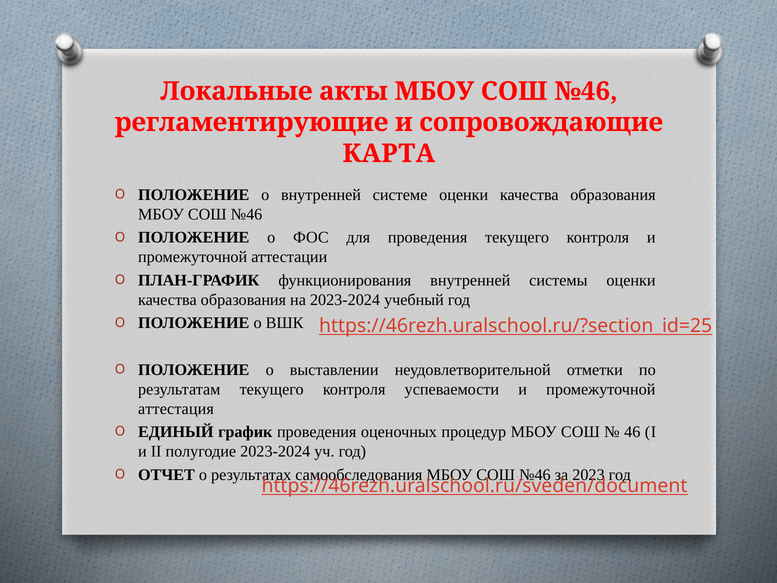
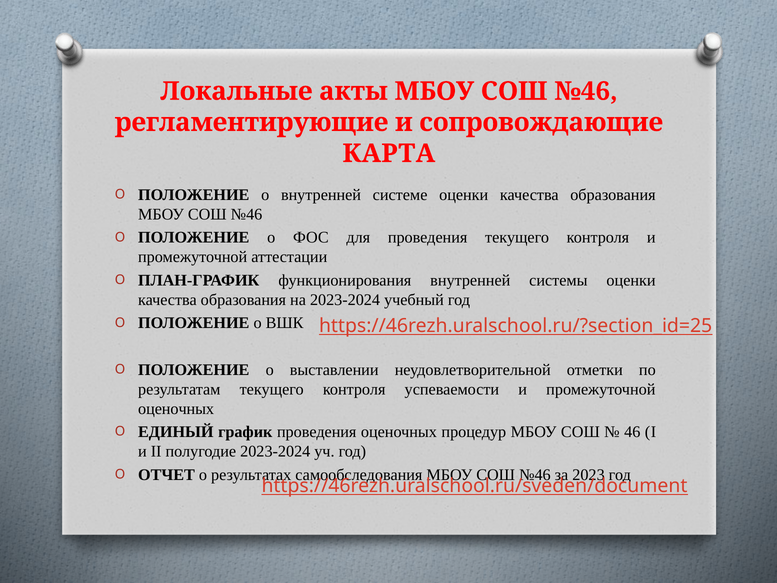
аттестация: аттестация -> оценочных (176, 408)
